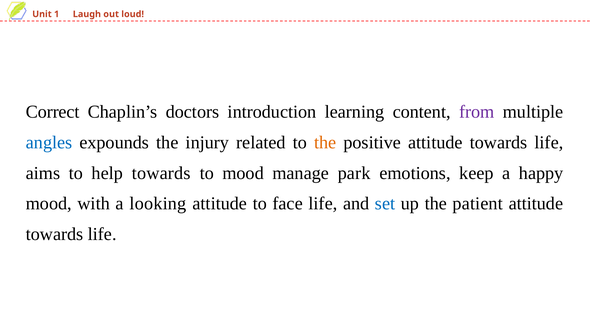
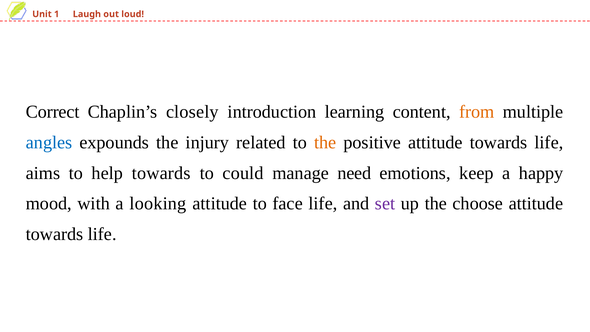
doctors: doctors -> closely (192, 112)
from colour: purple -> orange (477, 112)
to mood: mood -> could (243, 173)
park: park -> need (354, 173)
set colour: blue -> purple (385, 204)
patient: patient -> choose (478, 204)
